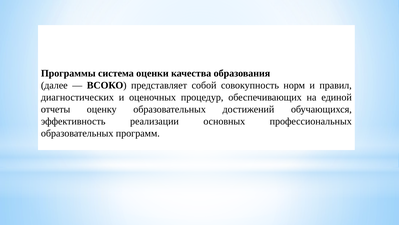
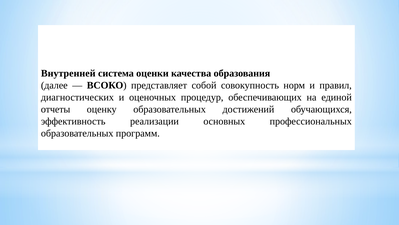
Программы: Программы -> Внутренней (68, 73)
